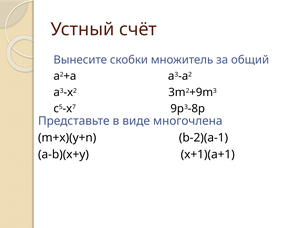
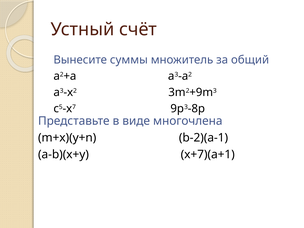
скобки: скобки -> суммы (129, 60)
x+1)(a+1: x+1)(a+1 -> x+7)(a+1 (208, 154)
